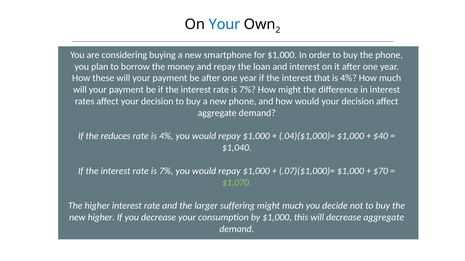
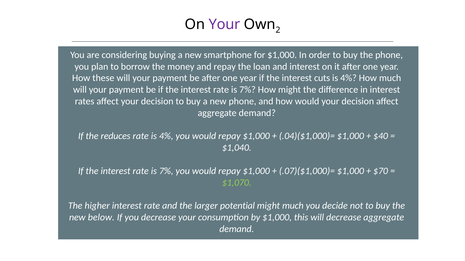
Your colour: blue -> purple (224, 24)
that: that -> cuts (322, 78)
suffering: suffering -> potential (237, 206)
new higher: higher -> below (101, 218)
